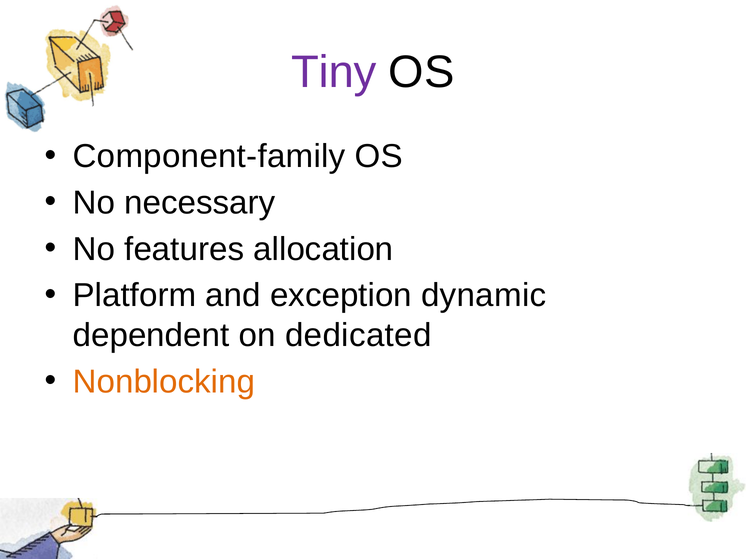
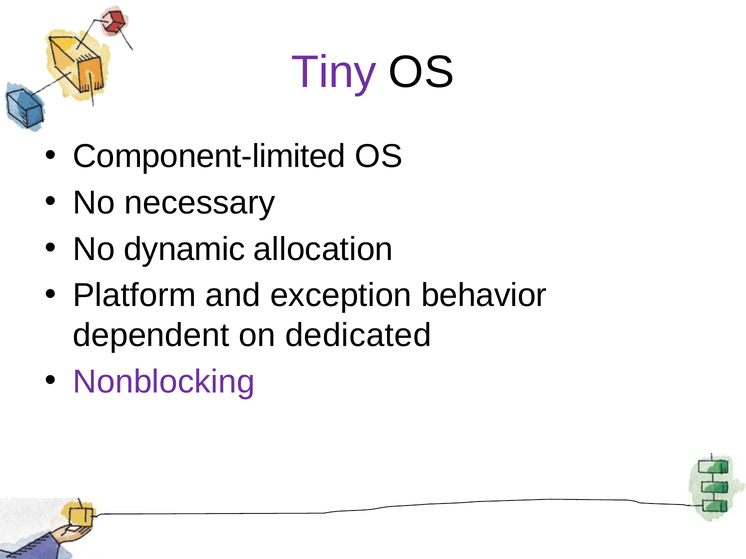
Component-family: Component-family -> Component-limited (209, 156)
features: features -> dynamic (184, 249)
dynamic: dynamic -> behavior (484, 296)
Nonblocking colour: orange -> purple (164, 382)
